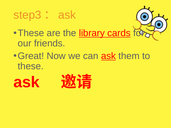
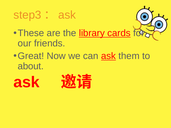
these: these -> about (31, 66)
